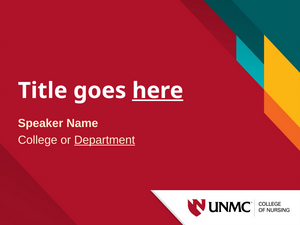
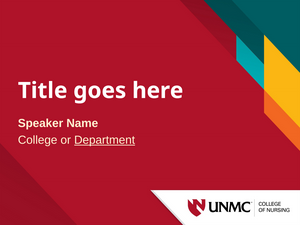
here underline: present -> none (158, 91)
